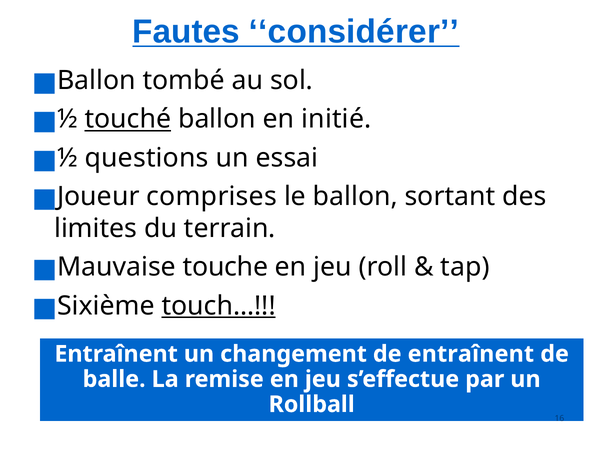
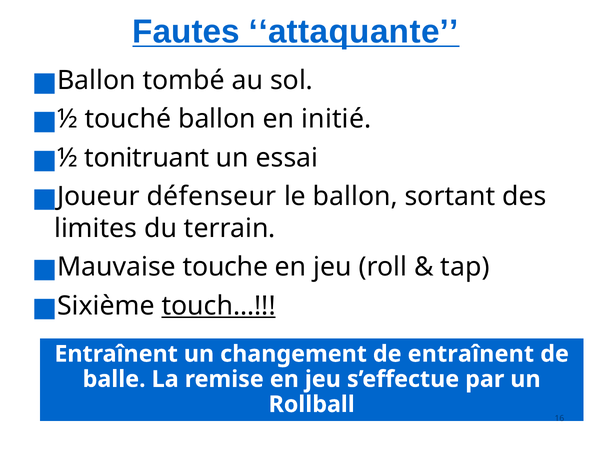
considérer: considérer -> attaquante (354, 32)
touché underline: present -> none (128, 119)
questions: questions -> tonitruant (147, 158)
comprises: comprises -> défenseur (212, 196)
